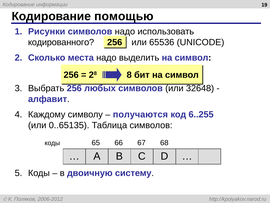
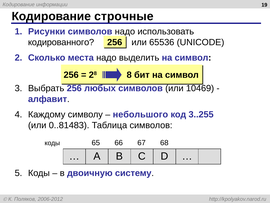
помощью: помощью -> строчные (124, 16)
32648: 32648 -> 10469 (200, 88)
получаются: получаются -> небольшого (140, 114)
6..255: 6..255 -> 3..255 (201, 114)
0..65135: 0..65135 -> 0..81483 (69, 125)
